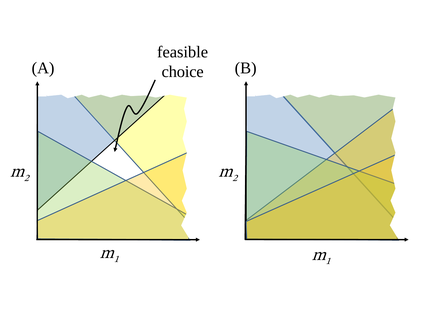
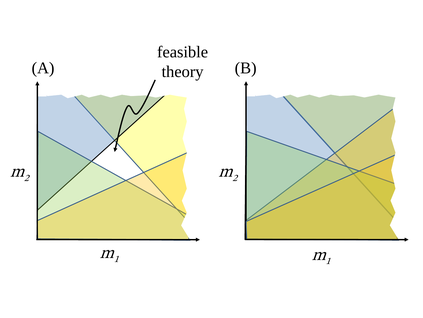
choice: choice -> theory (183, 72)
